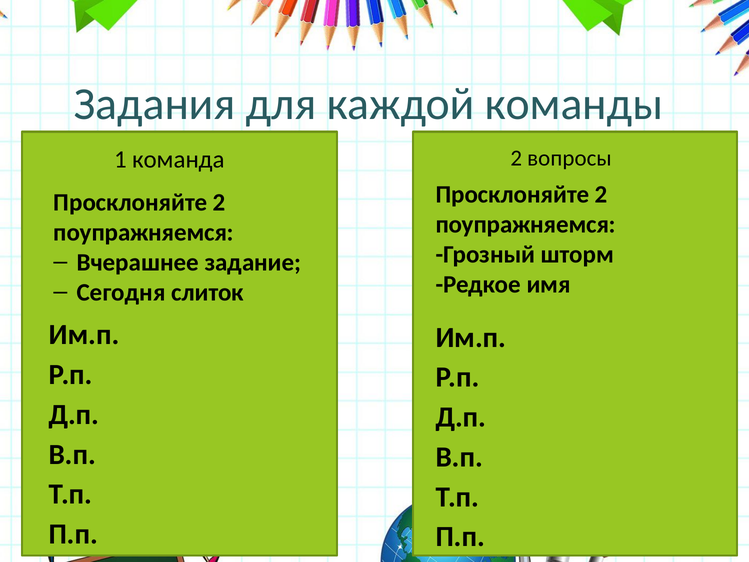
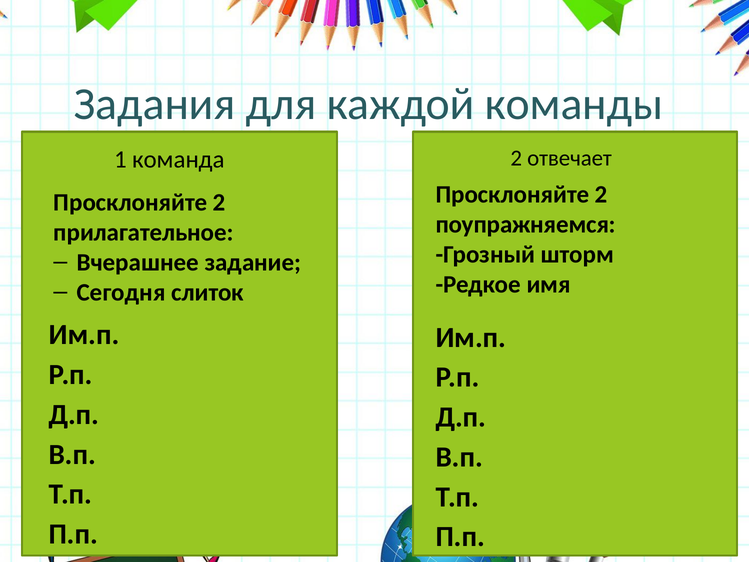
вопросы: вопросы -> отвечает (570, 158)
поупражняемся: поупражняемся -> прилагательное (144, 232)
